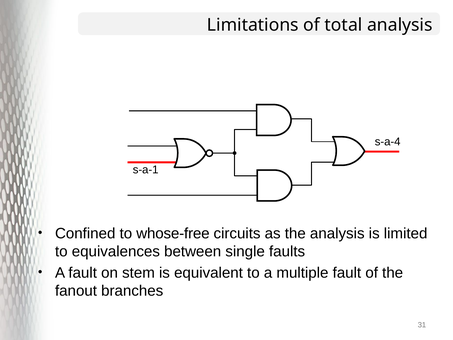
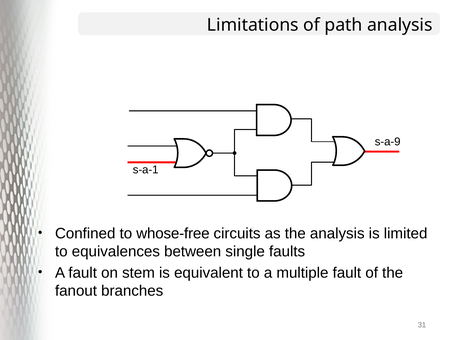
total: total -> path (344, 25)
s-a-4: s-a-4 -> s-a-9 (388, 142)
